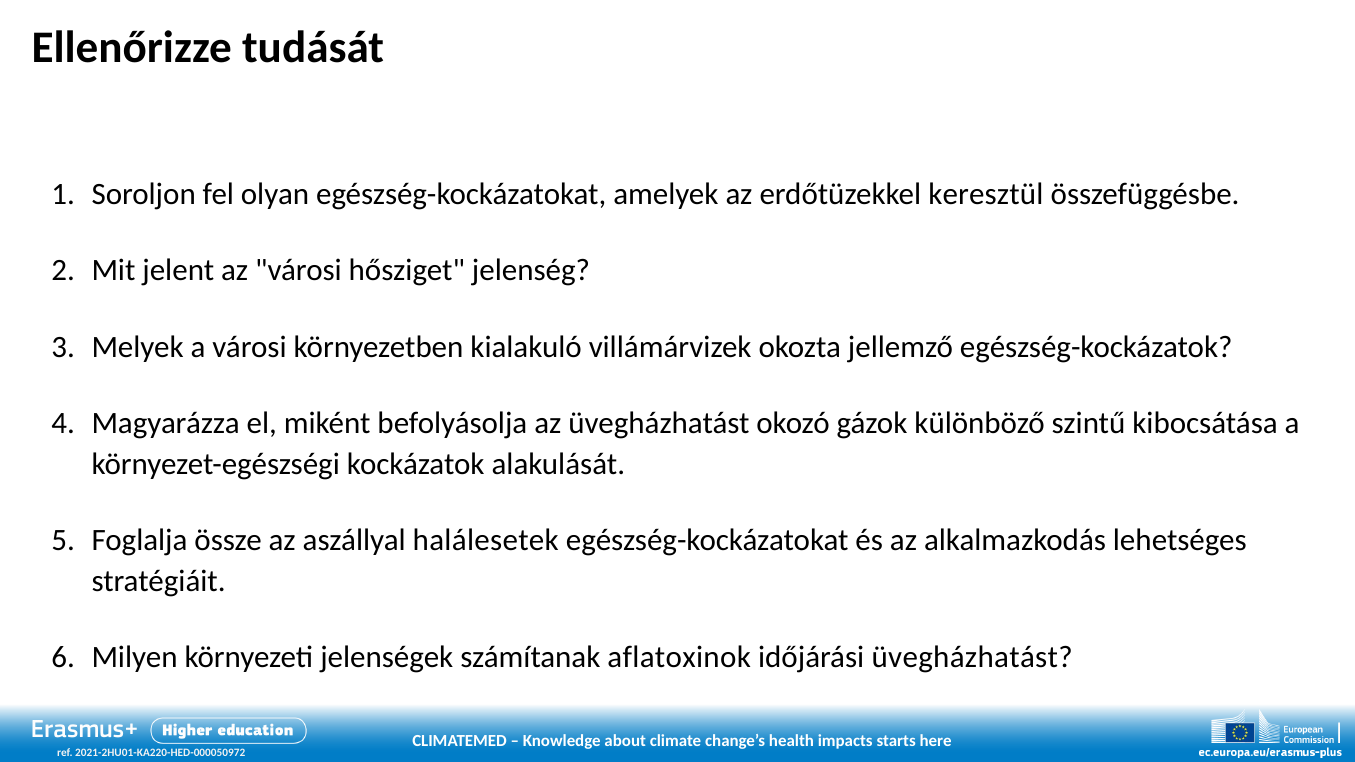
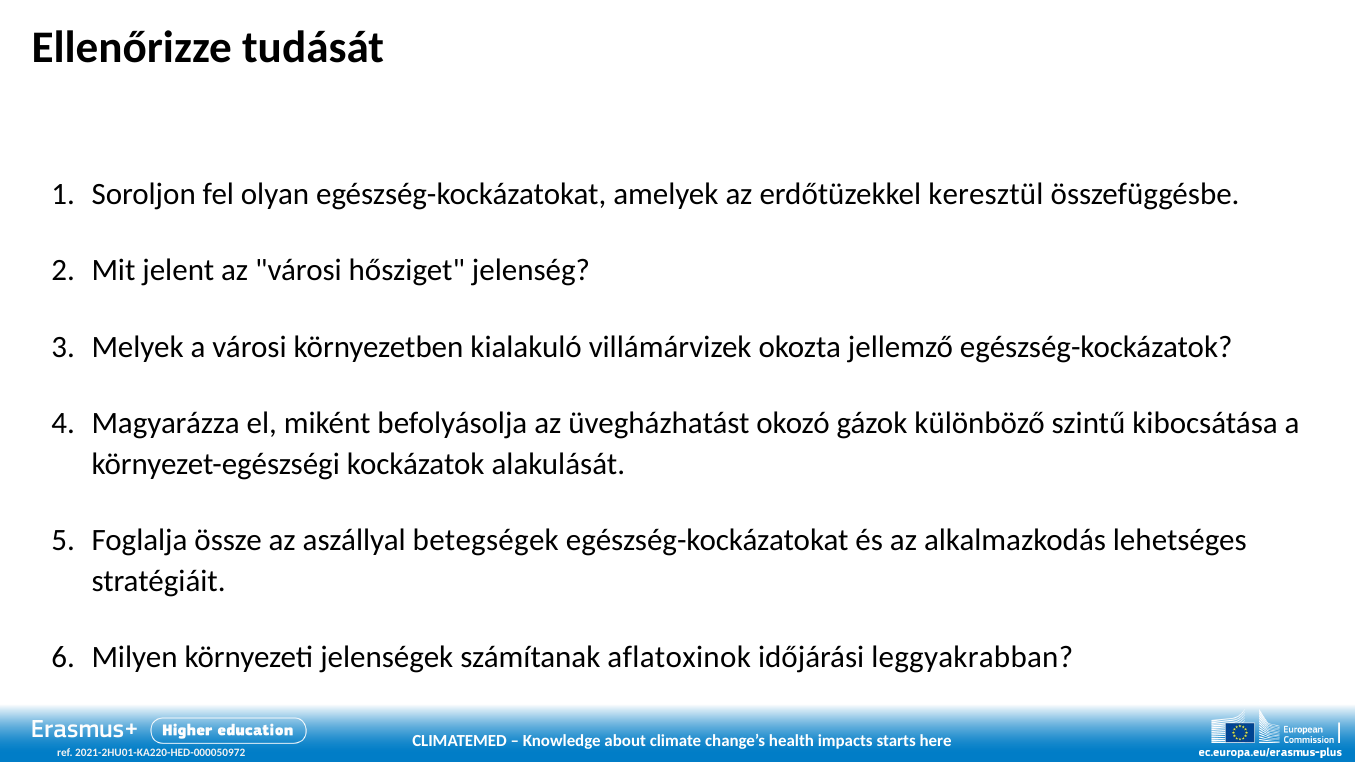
halálesetek: halálesetek -> betegségek (486, 541)
időjárási üvegházhatást: üvegházhatást -> leggyakrabban (972, 658)
